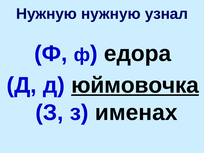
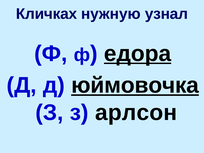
Нужную: Нужную -> Кличках (47, 14)
едора underline: none -> present (138, 54)
именах: именах -> арлсон (136, 113)
